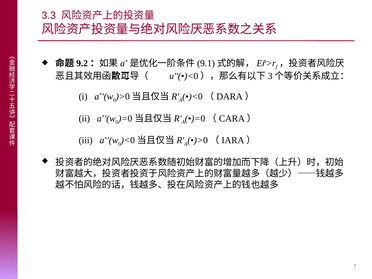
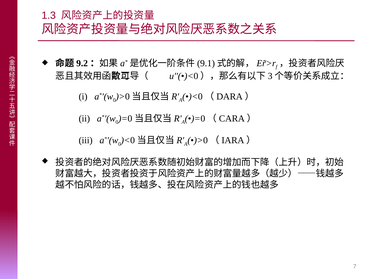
3.3: 3.3 -> 1.3 (49, 16)
